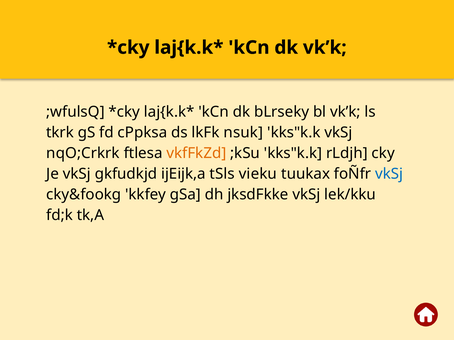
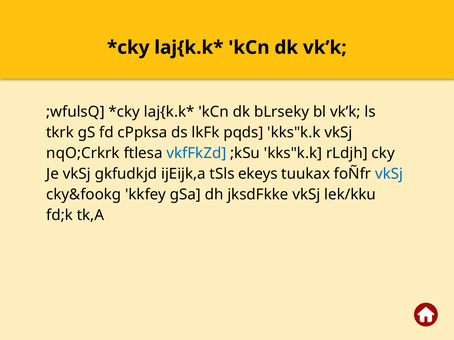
nsuk: nsuk -> pqds (243, 133)
vkfFkZd colour: orange -> blue (196, 153)
vieku: vieku -> ekeys (258, 174)
